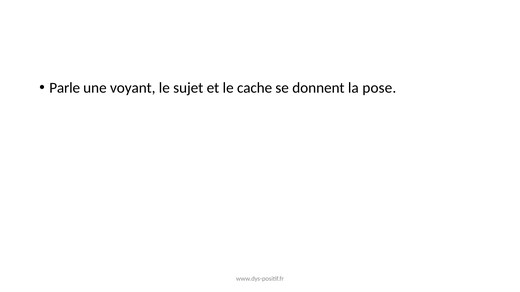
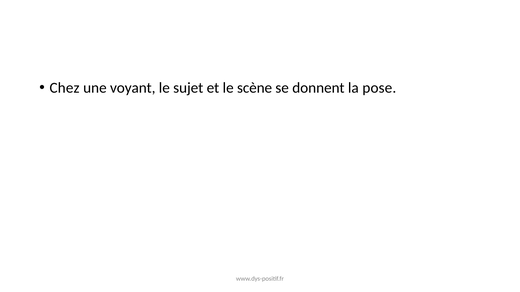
Parle: Parle -> Chez (65, 88)
cache: cache -> scène (255, 88)
